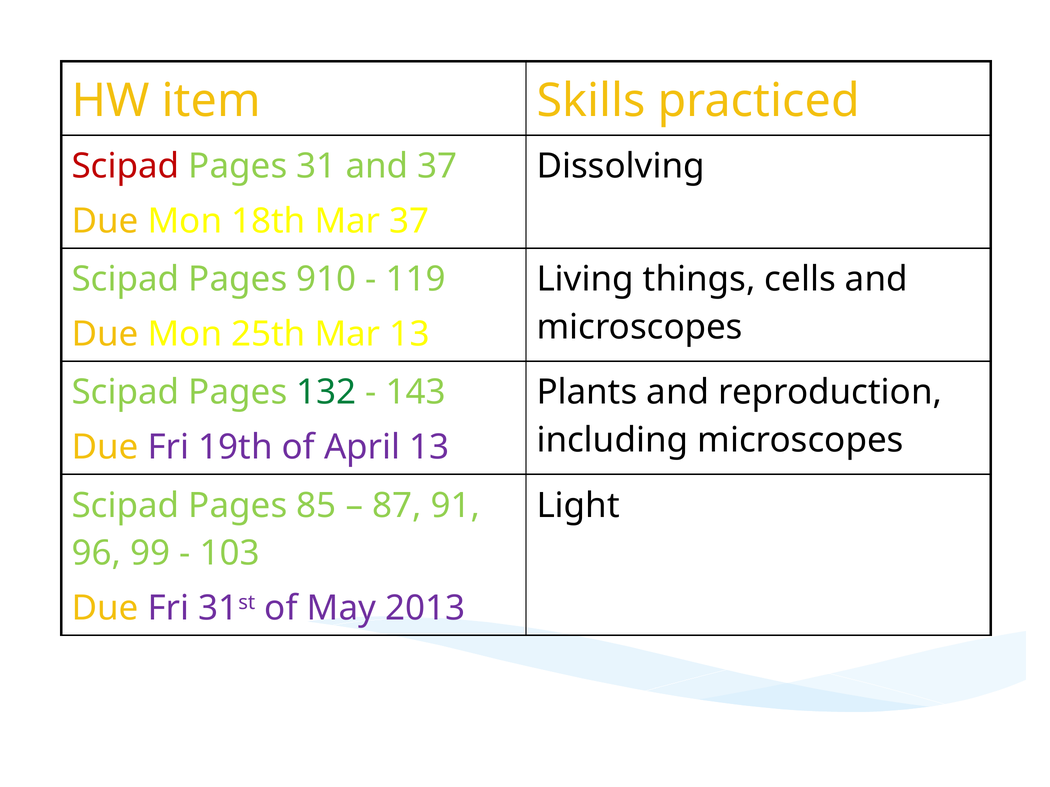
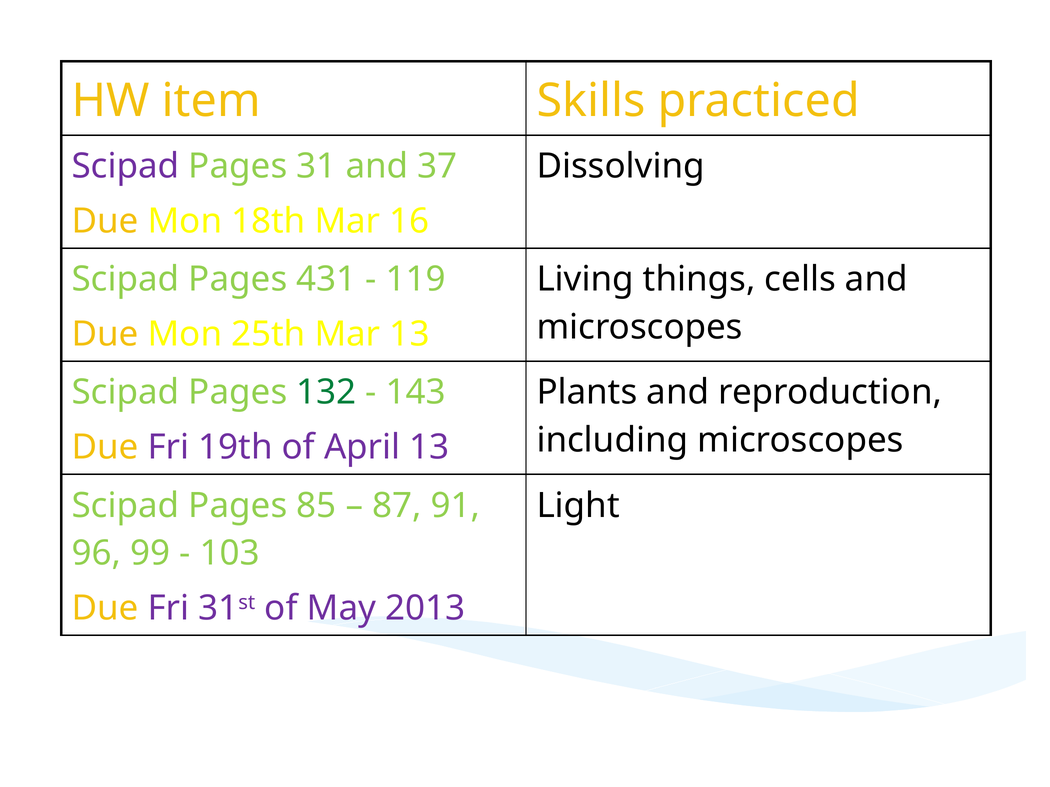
Scipad colour: red -> purple (126, 166)
Mar 37: 37 -> 16 (409, 221)
910: 910 -> 431 (326, 280)
